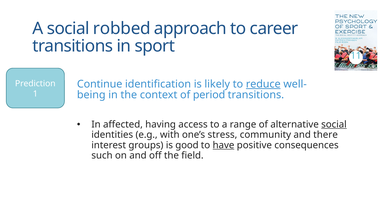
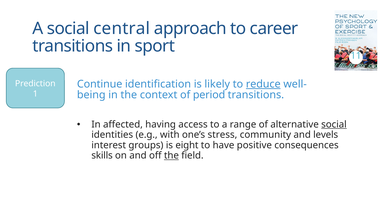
robbed: robbed -> central (122, 29)
there: there -> levels (326, 135)
good: good -> eight (187, 146)
have underline: present -> none (223, 146)
such: such -> skills (102, 156)
the underline: none -> present (171, 156)
